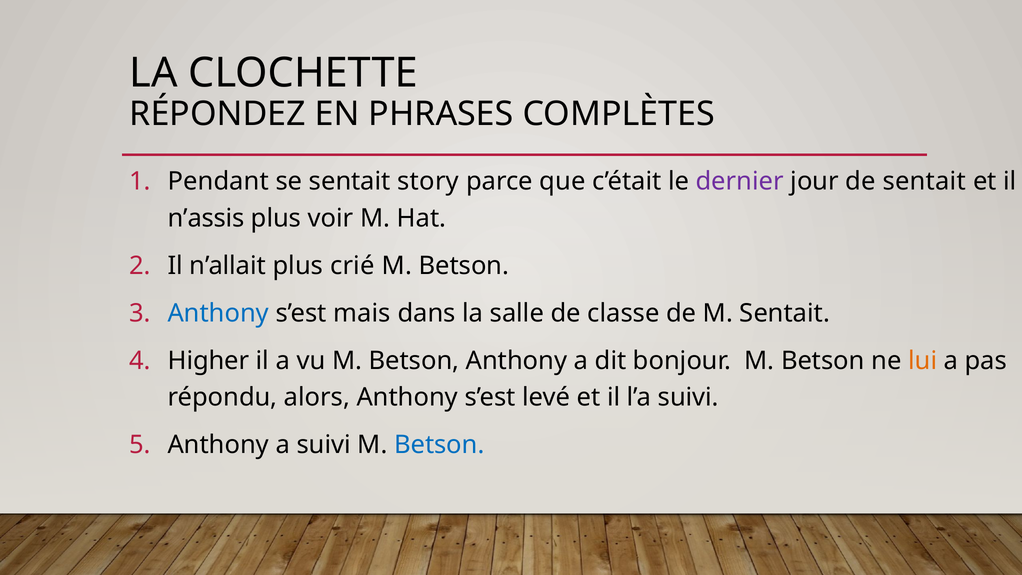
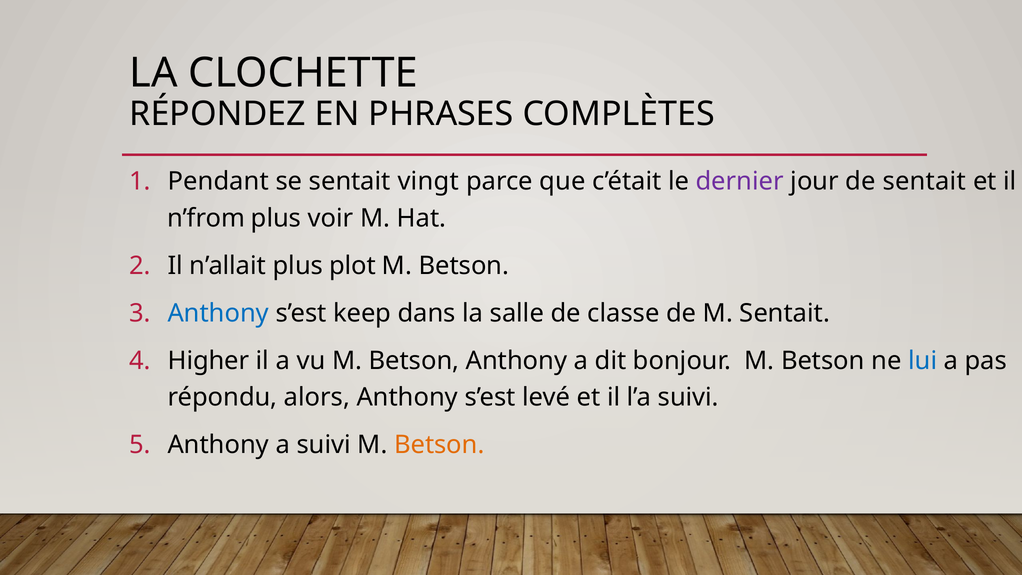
story: story -> vingt (428, 181)
n’assis: n’assis -> n’from (206, 218)
crié: crié -> plot (353, 266)
mais: mais -> keep (362, 313)
lui colour: orange -> blue (923, 361)
Betson colour: blue -> orange (439, 445)
